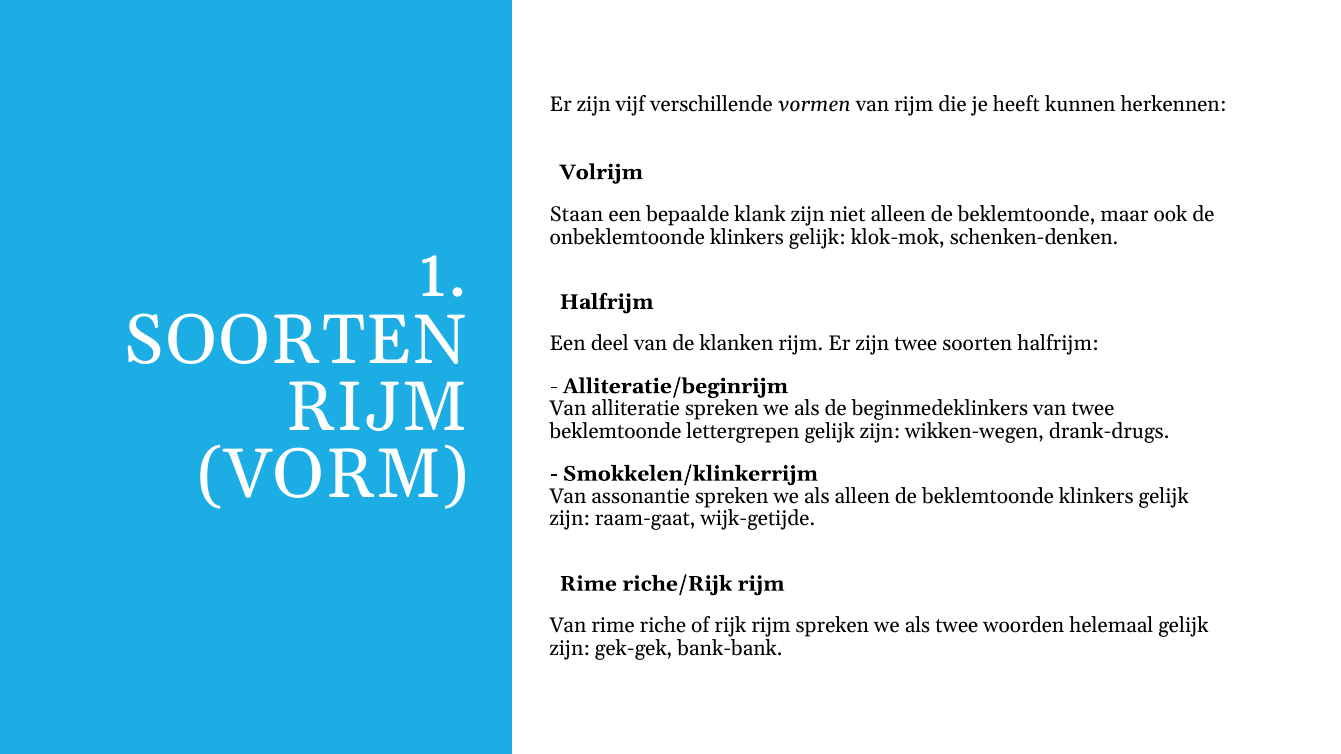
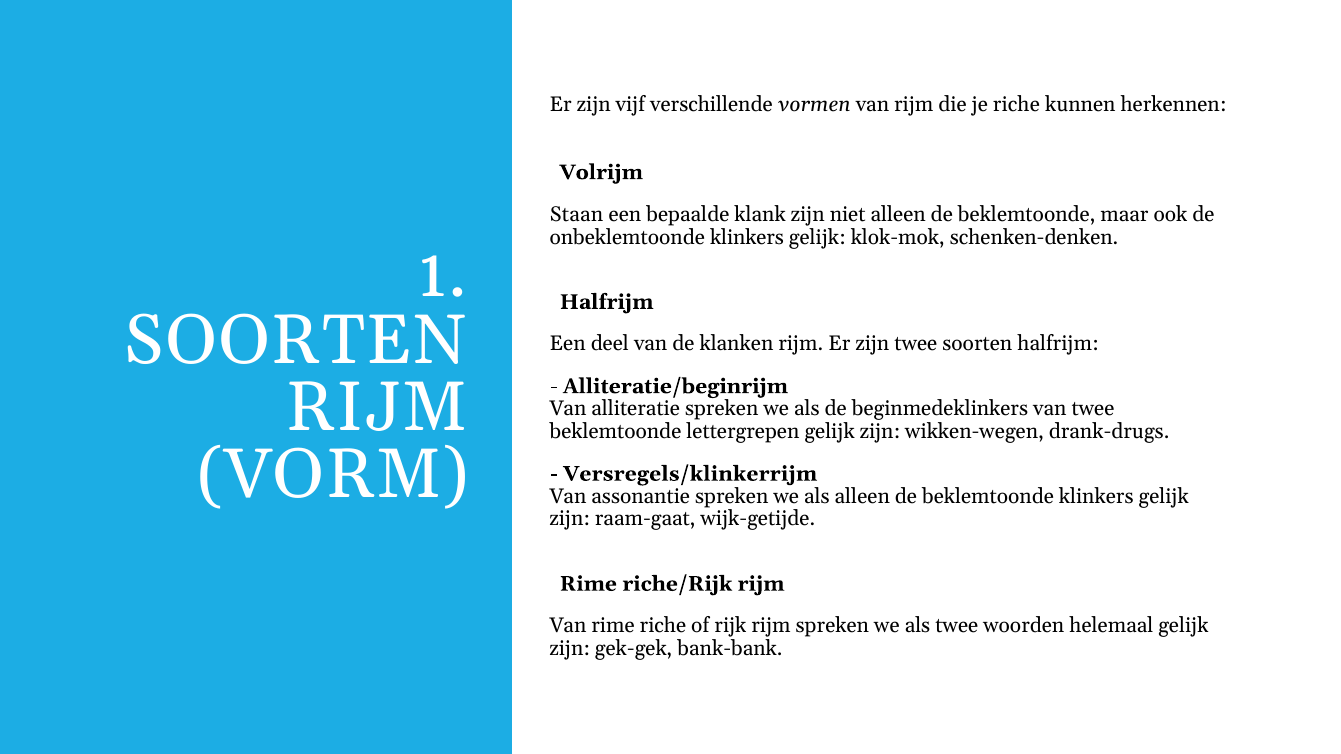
je heeft: heeft -> riche (1016, 105)
Smokkelen/klinkerrijm: Smokkelen/klinkerrijm -> Versregels/klinkerrijm (690, 474)
